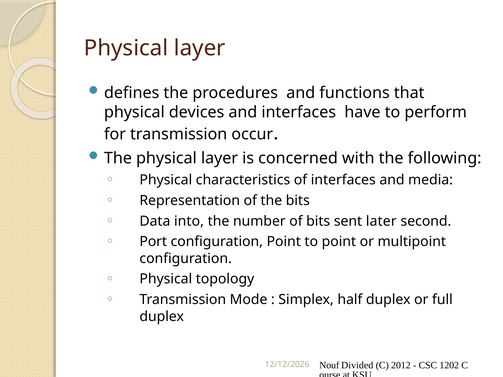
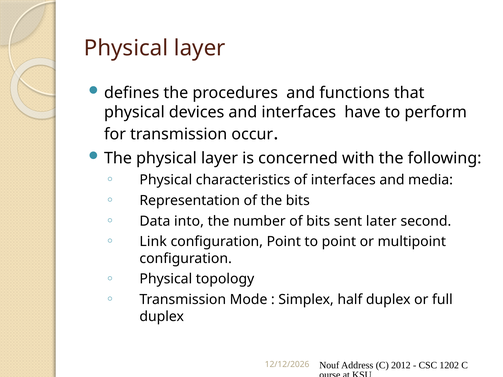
Port: Port -> Link (153, 242)
Divided: Divided -> Address (357, 365)
